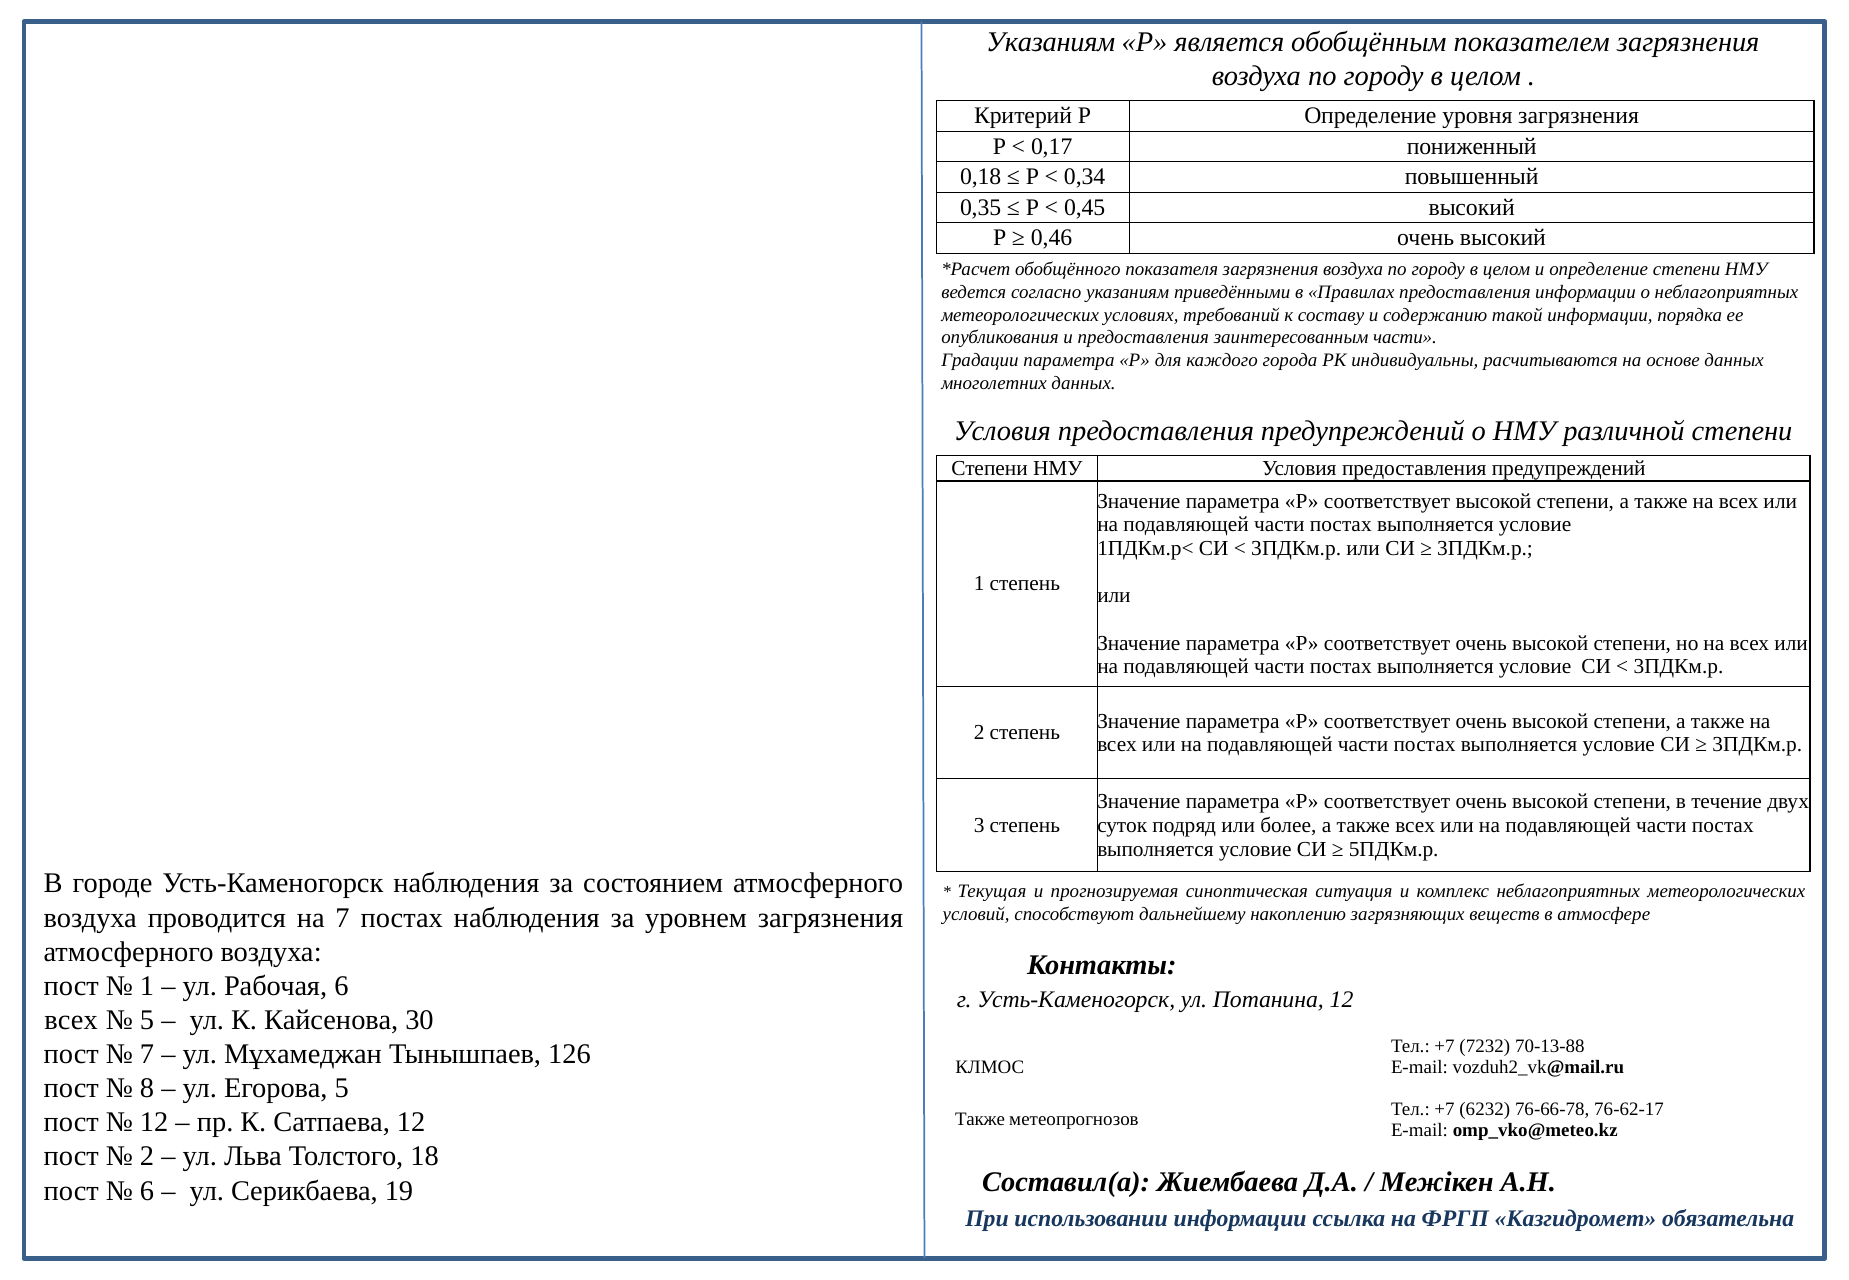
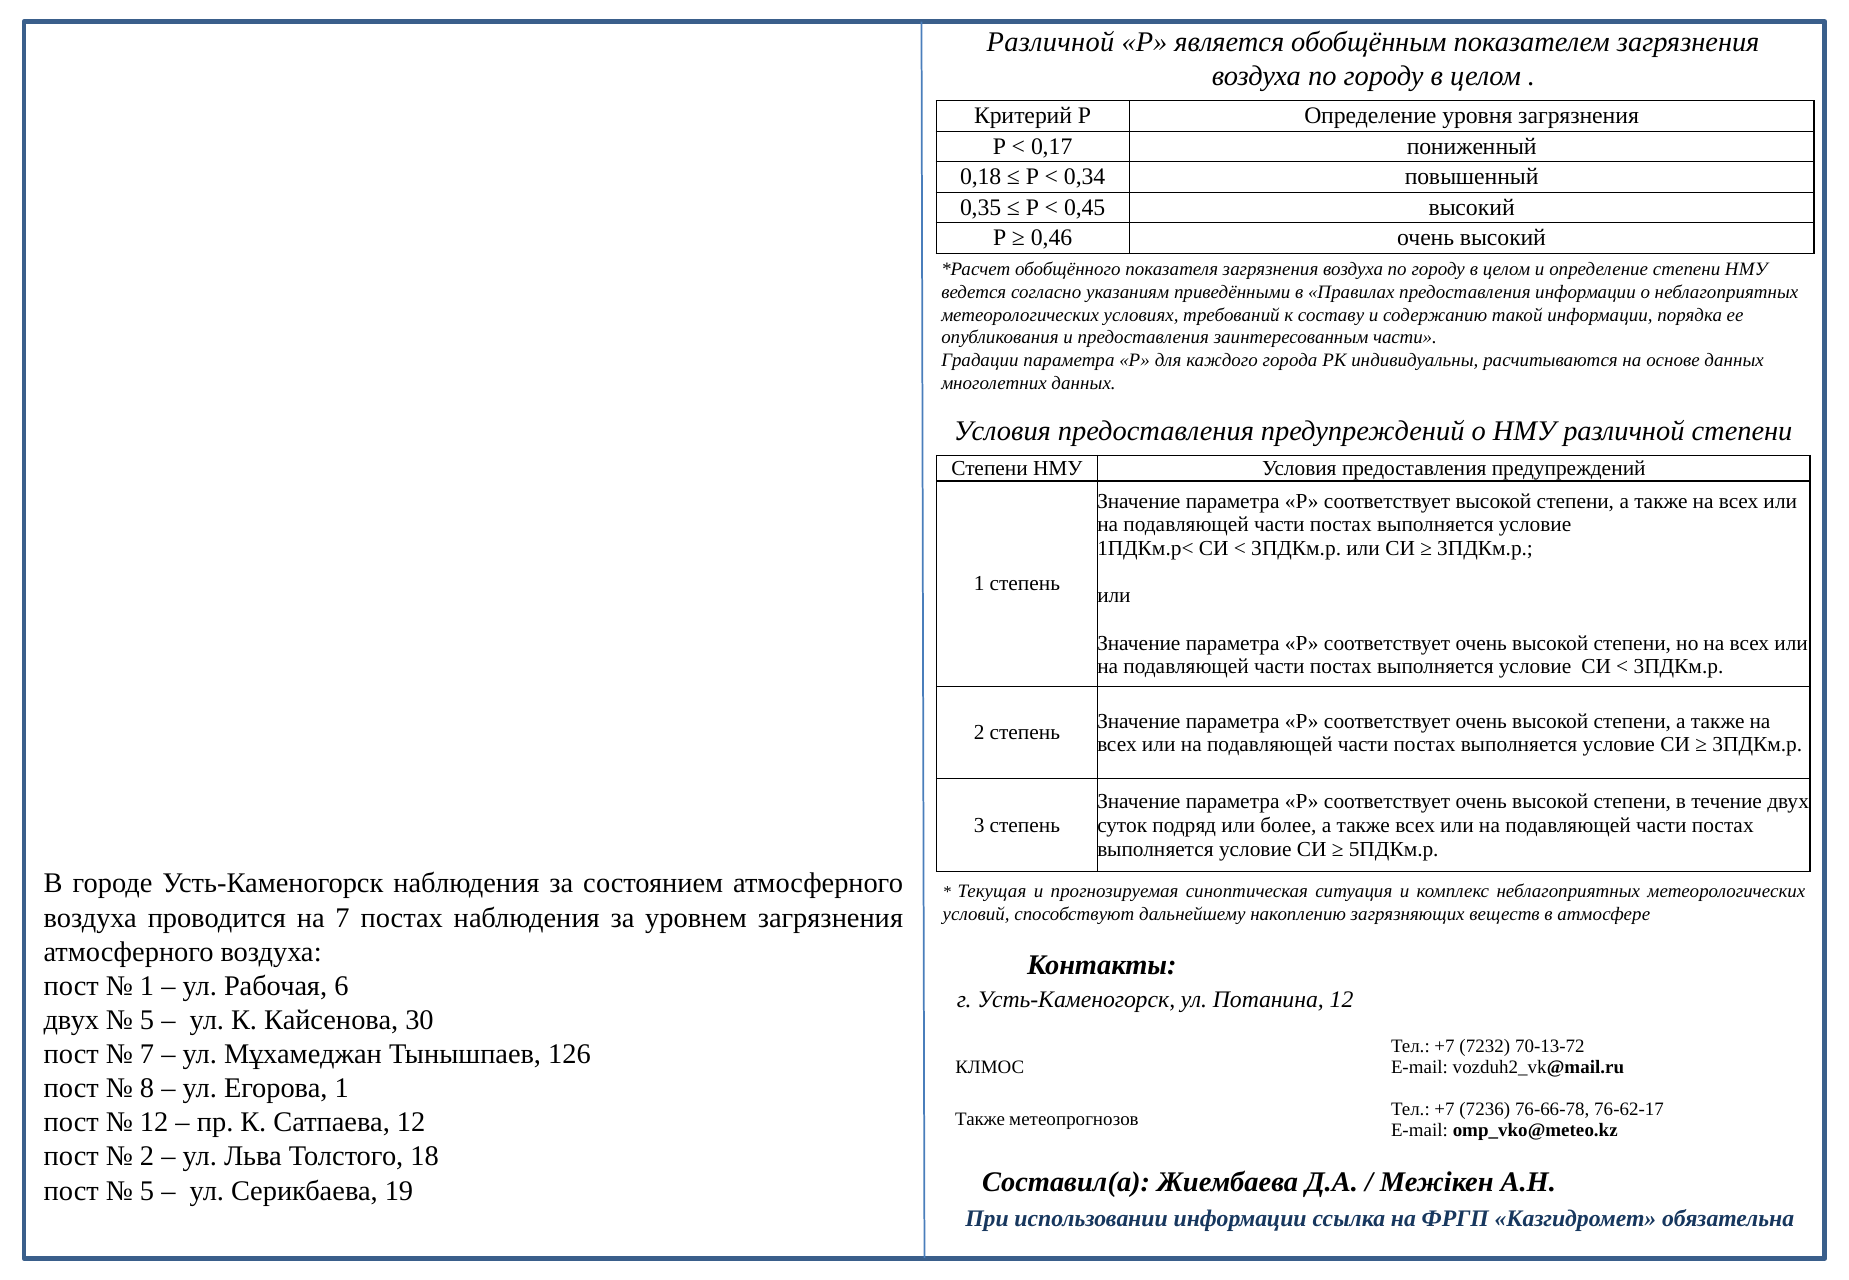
Указаниям: Указаниям -> Различной (1050, 42)
всех: всех -> двух (71, 1020)
70-13-88: 70-13-88 -> 70-13-72 (1550, 1047)
Егорова 5: 5 -> 1 (342, 1088)
6232: 6232 -> 7236 (1485, 1109)
6: 6 -> 5 (147, 1191)
